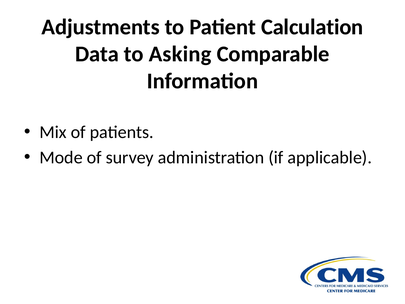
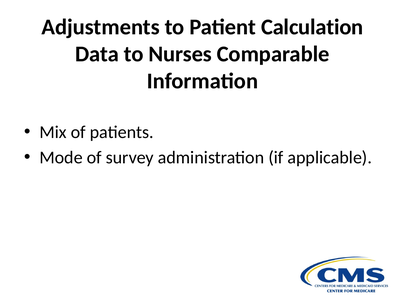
Asking: Asking -> Nurses (180, 54)
